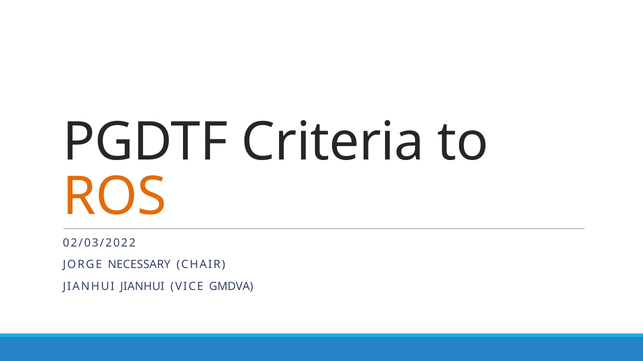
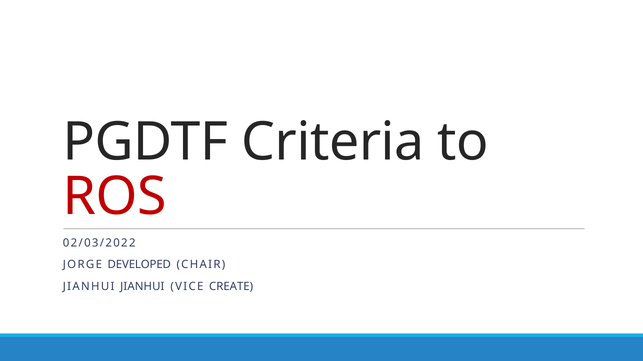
ROS colour: orange -> red (115, 197)
NECESSARY: NECESSARY -> DEVELOPED (139, 265)
GMDVA: GMDVA -> CREATE (231, 287)
